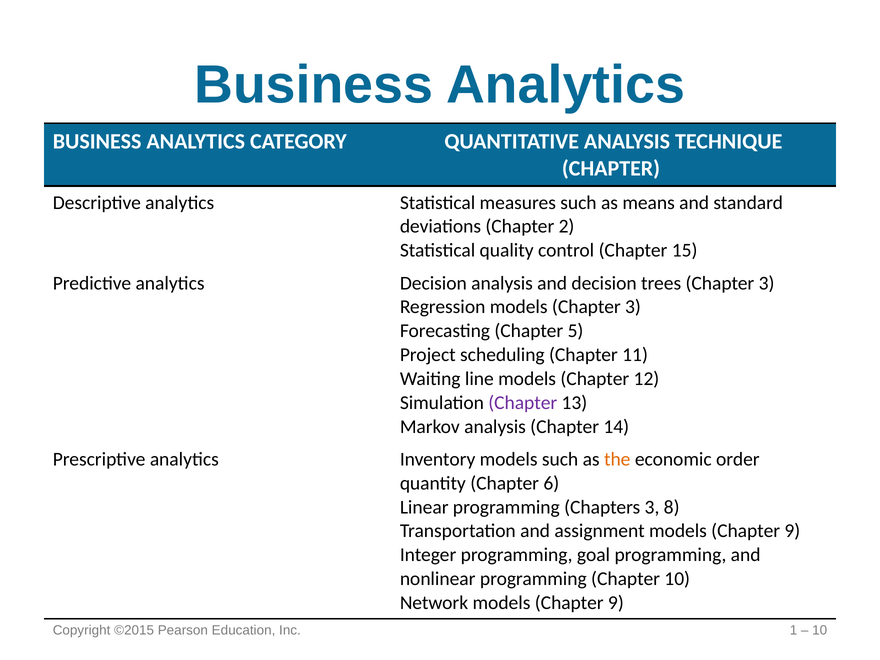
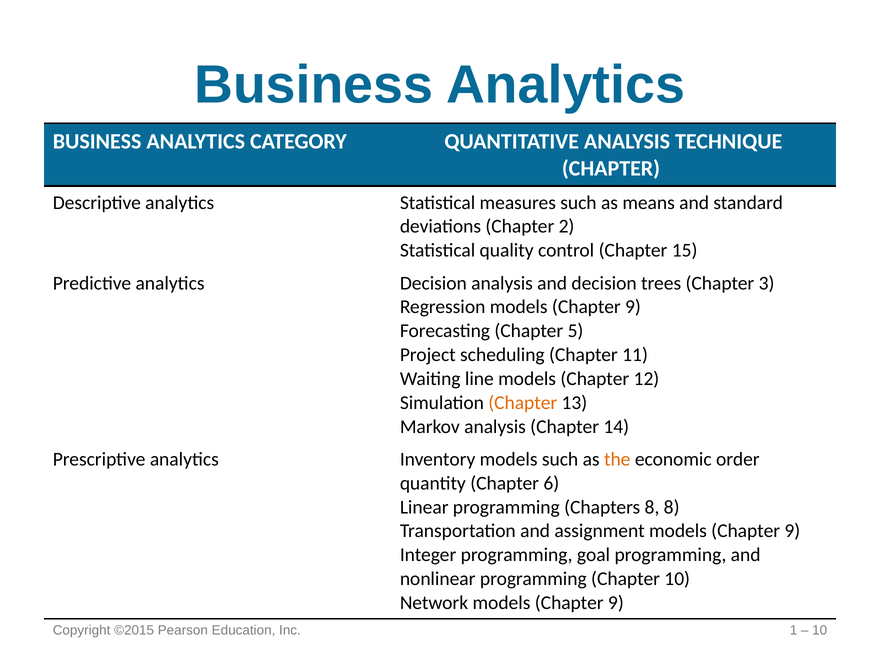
Regression models Chapter 3: 3 -> 9 (633, 307)
Chapter colour: purple -> orange (523, 403)
Chapters 3: 3 -> 8 (652, 507)
